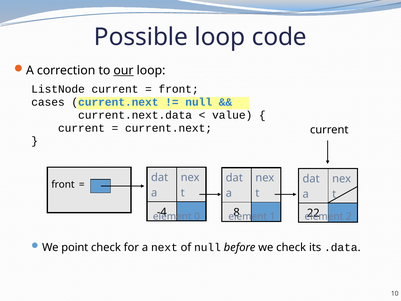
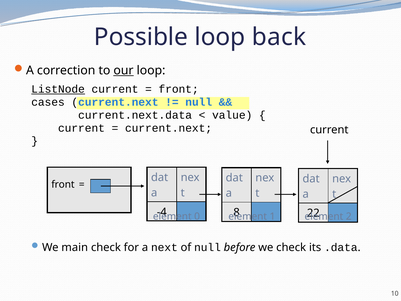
code: code -> back (279, 37)
ListNode underline: none -> present (58, 89)
point: point -> main (75, 247)
